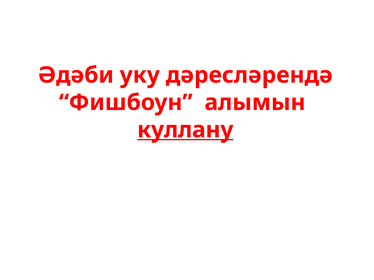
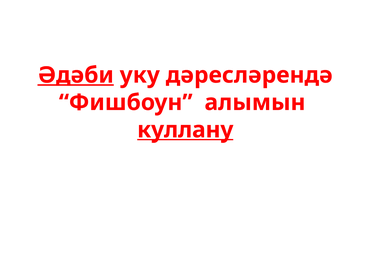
Әдәби underline: none -> present (76, 75)
